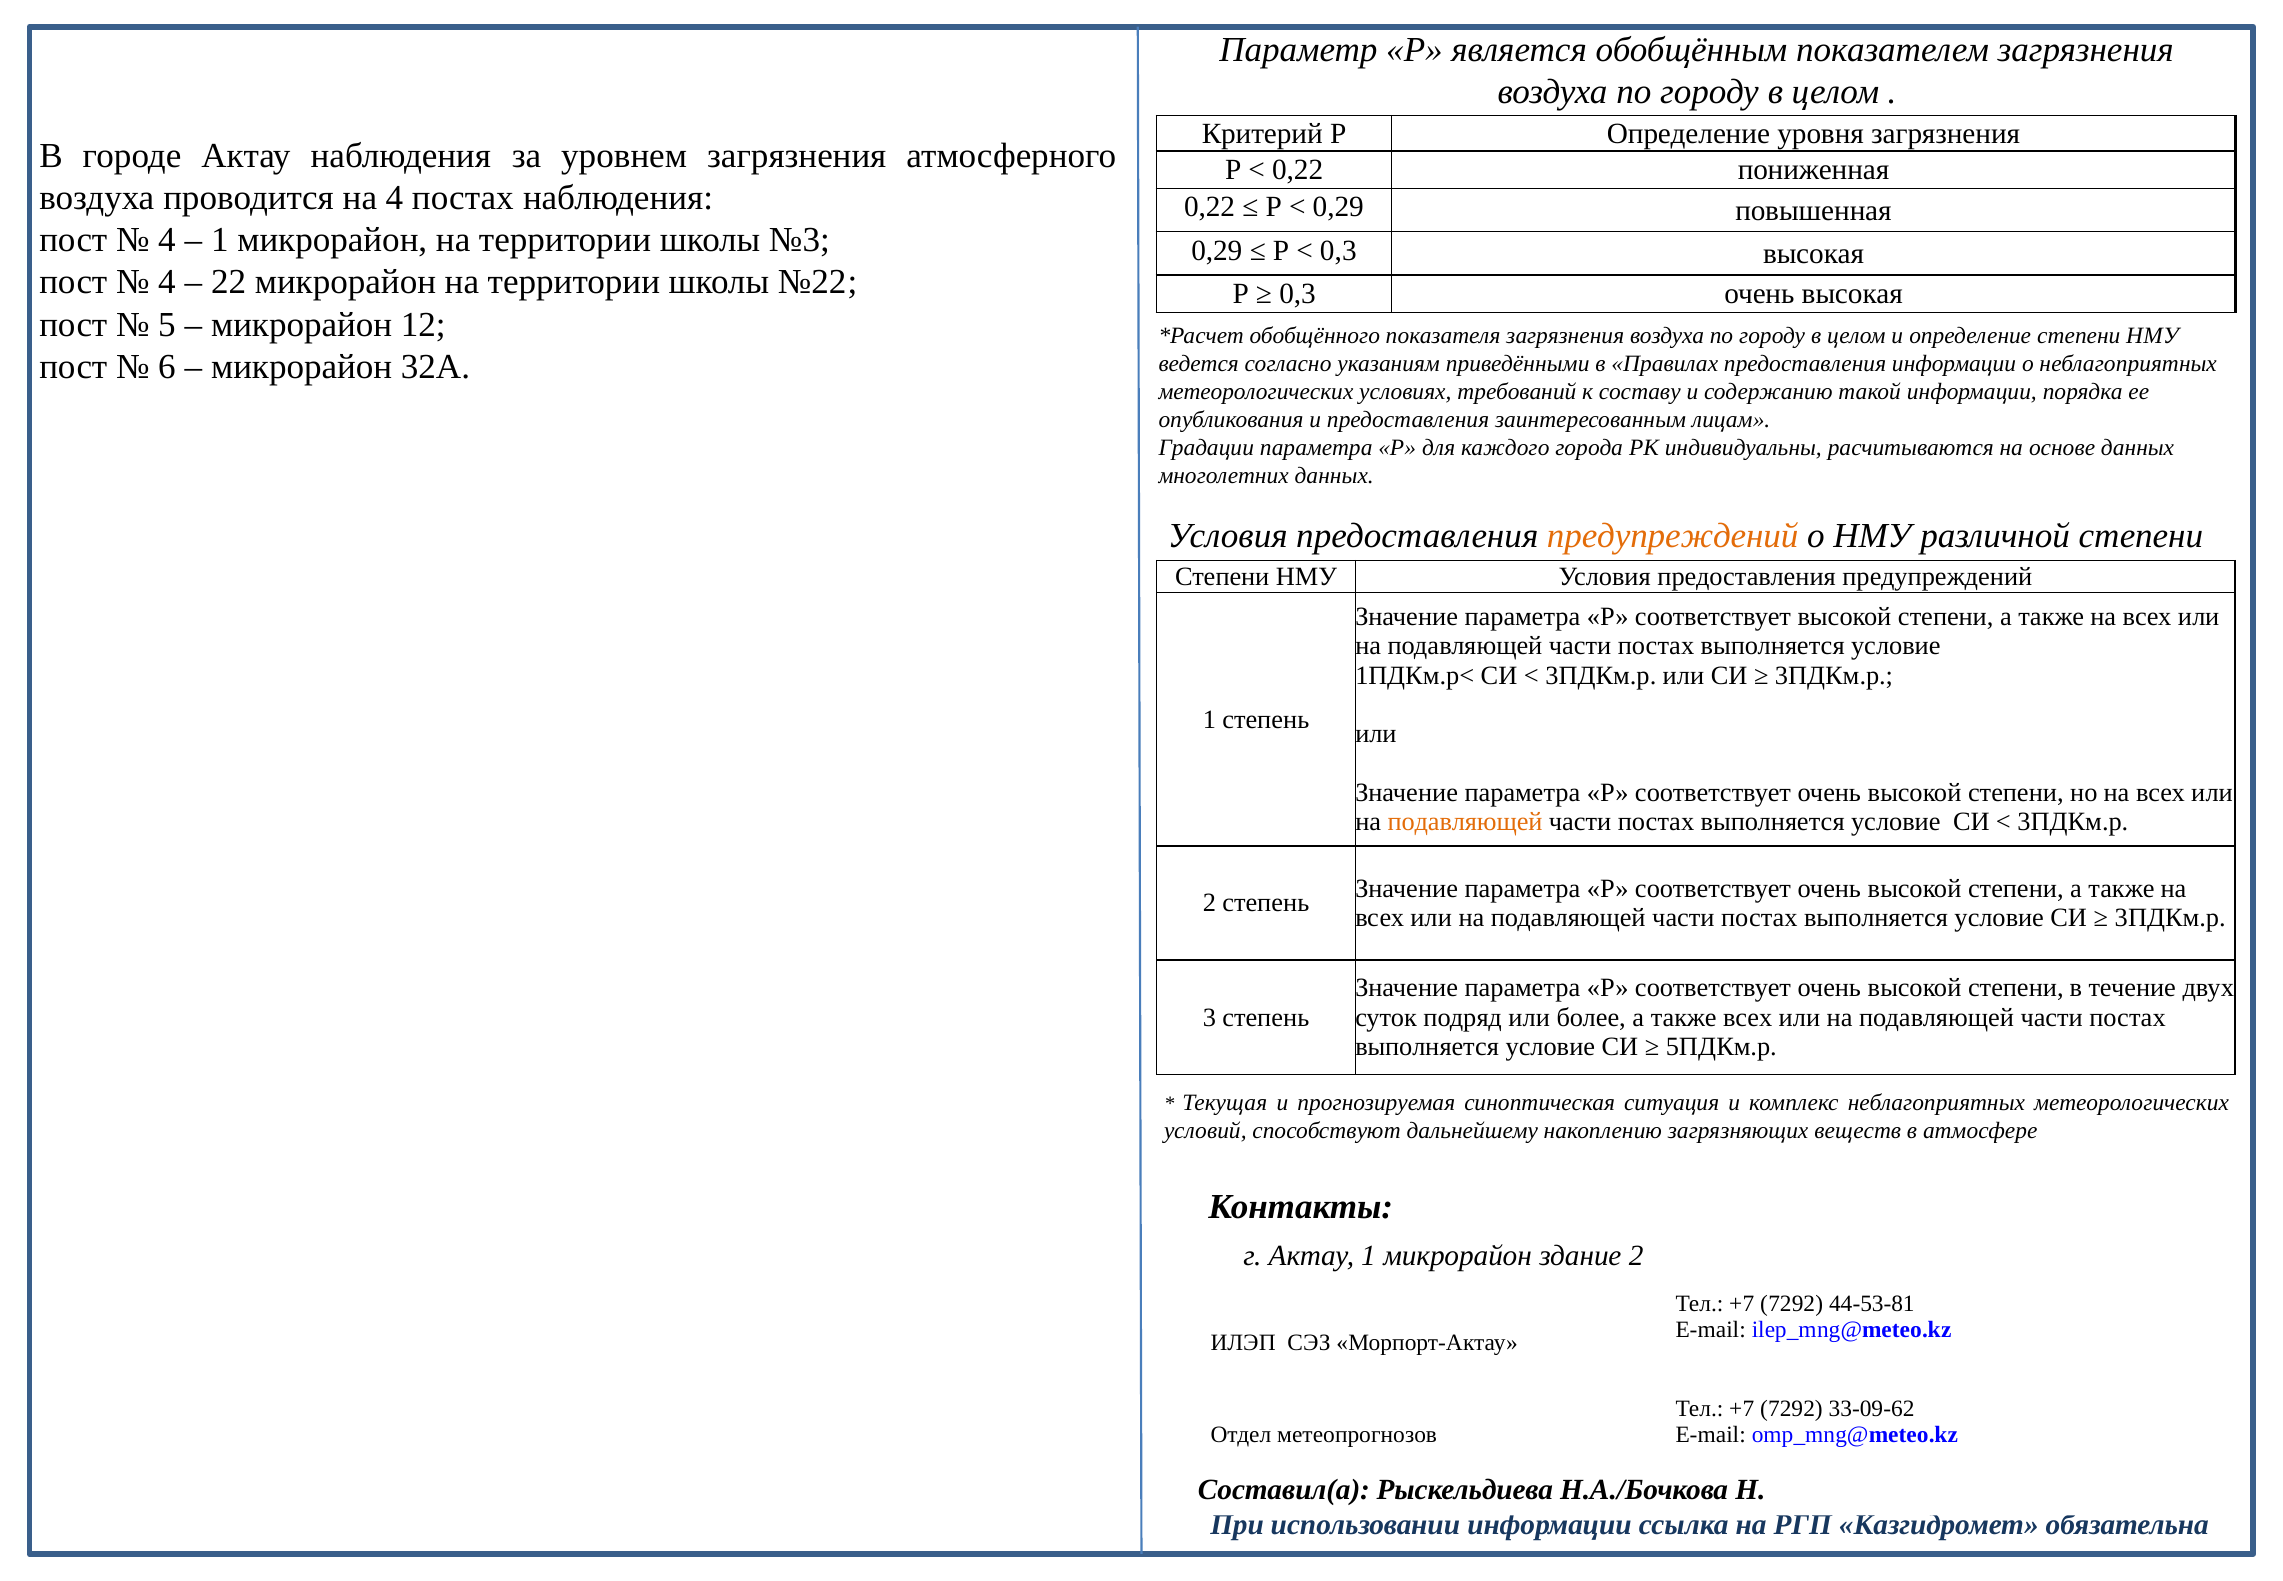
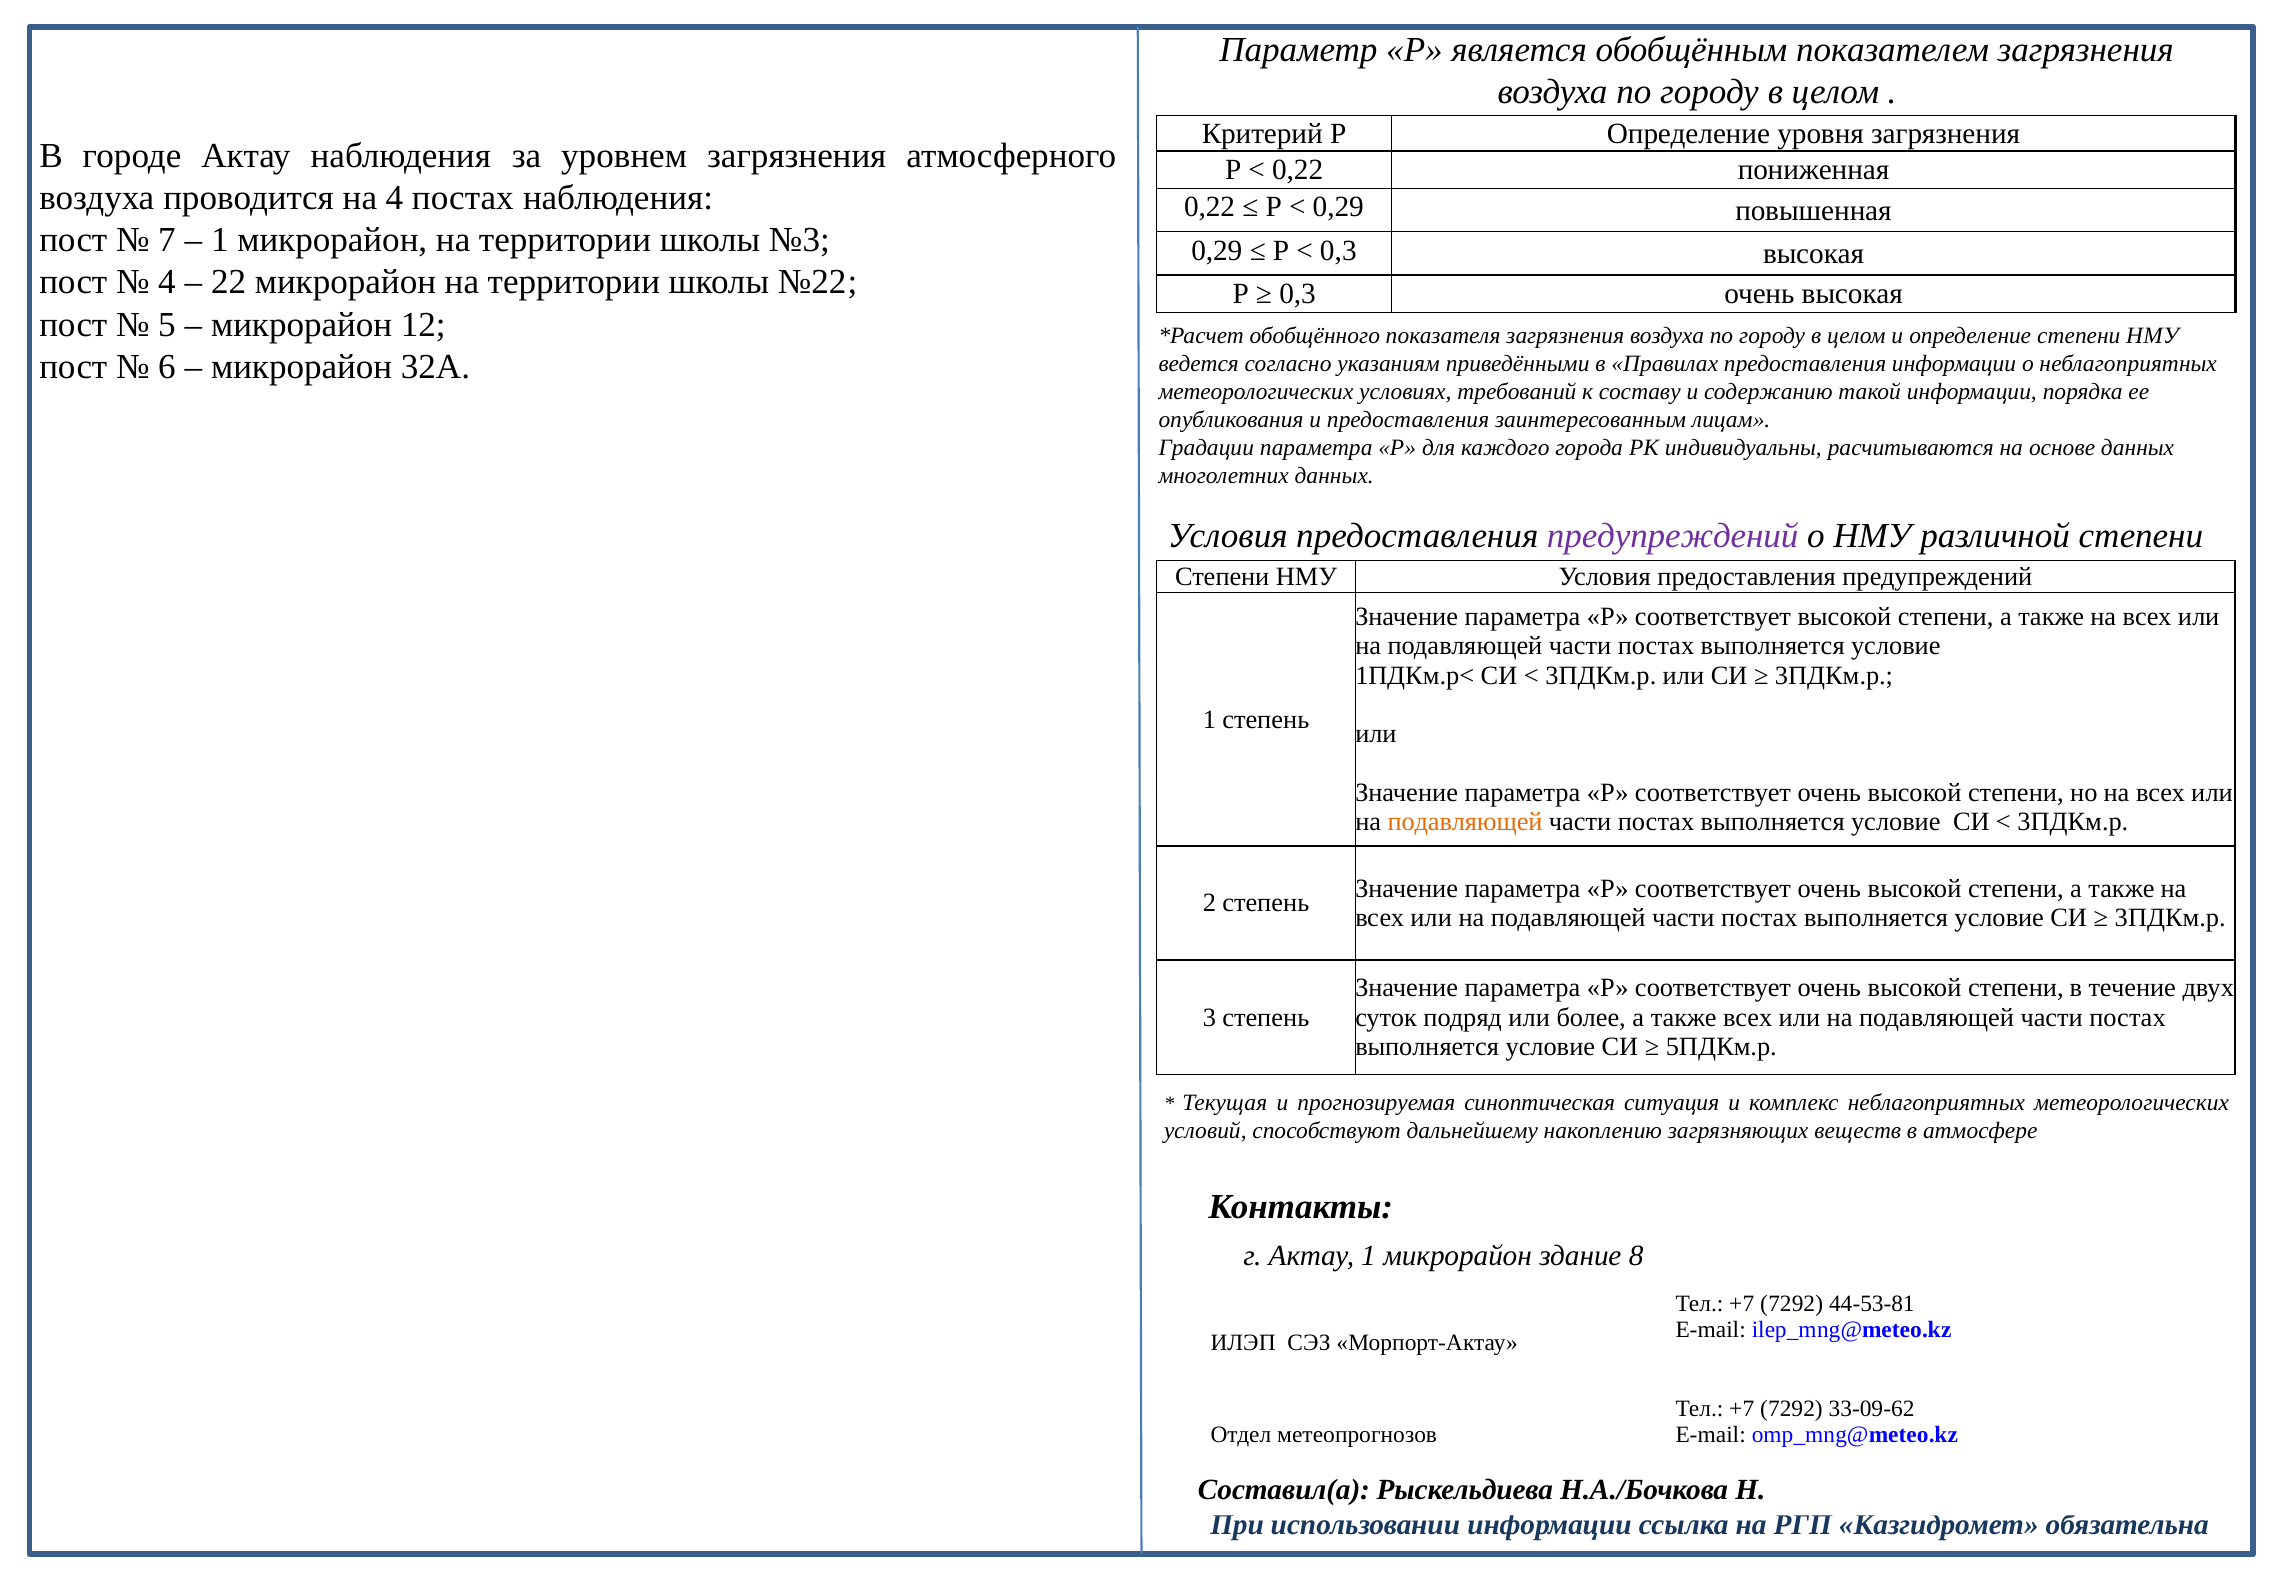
4: 4 -> 7 (167, 240)
предупреждений colour: orange -> purple (1673, 536)
здание 2: 2 -> 8 (1636, 1256)
